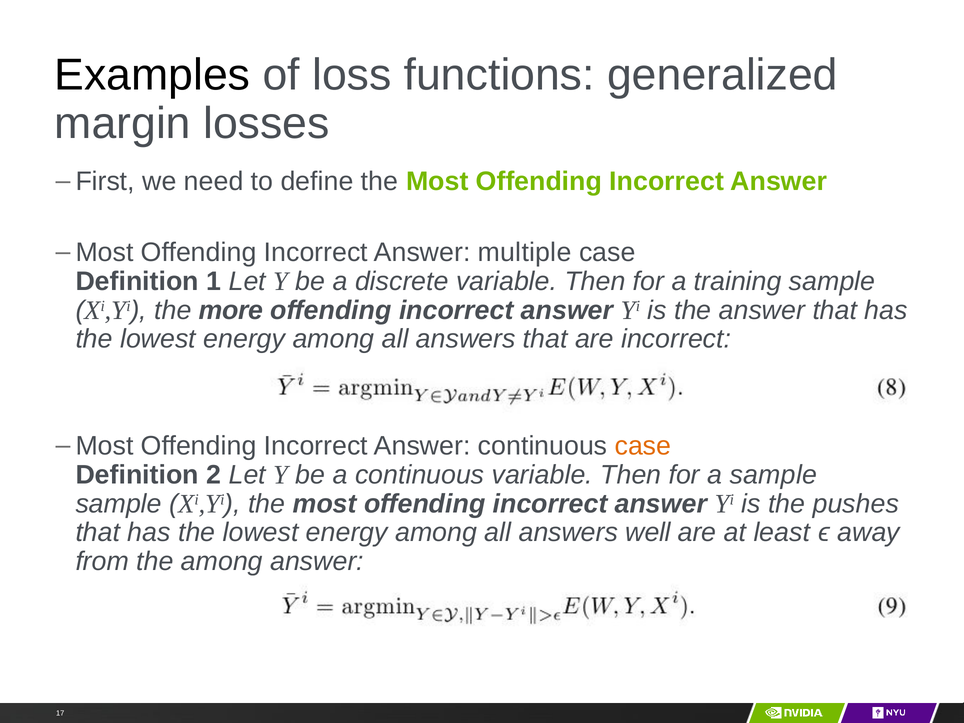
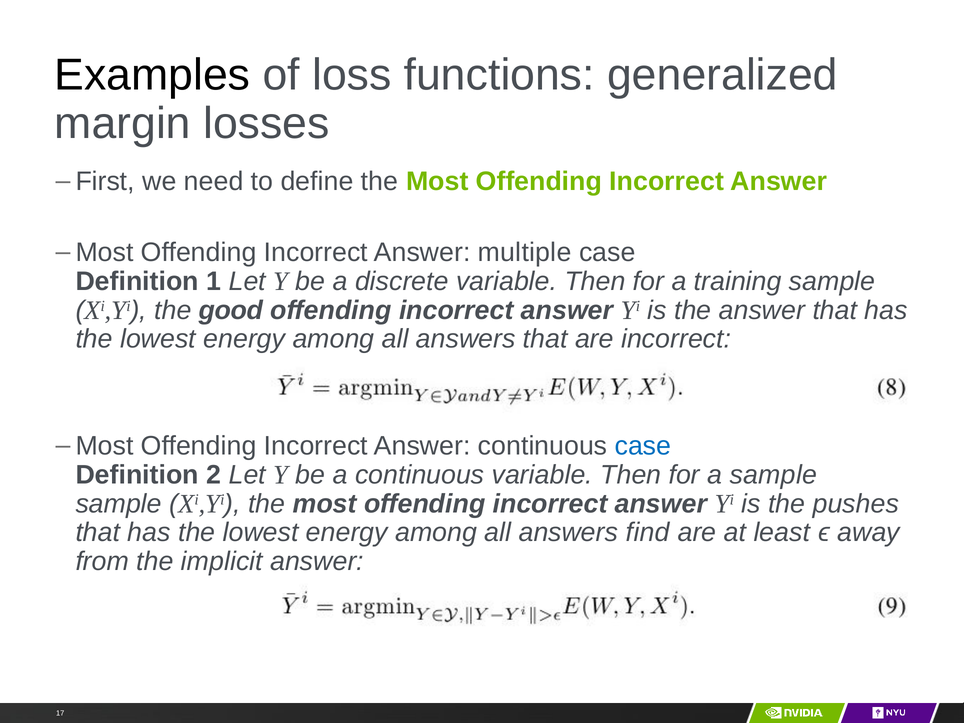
more: more -> good (231, 310)
case colour: orange -> blue (643, 446)
well: well -> find (648, 533)
the among: among -> implicit (222, 562)
